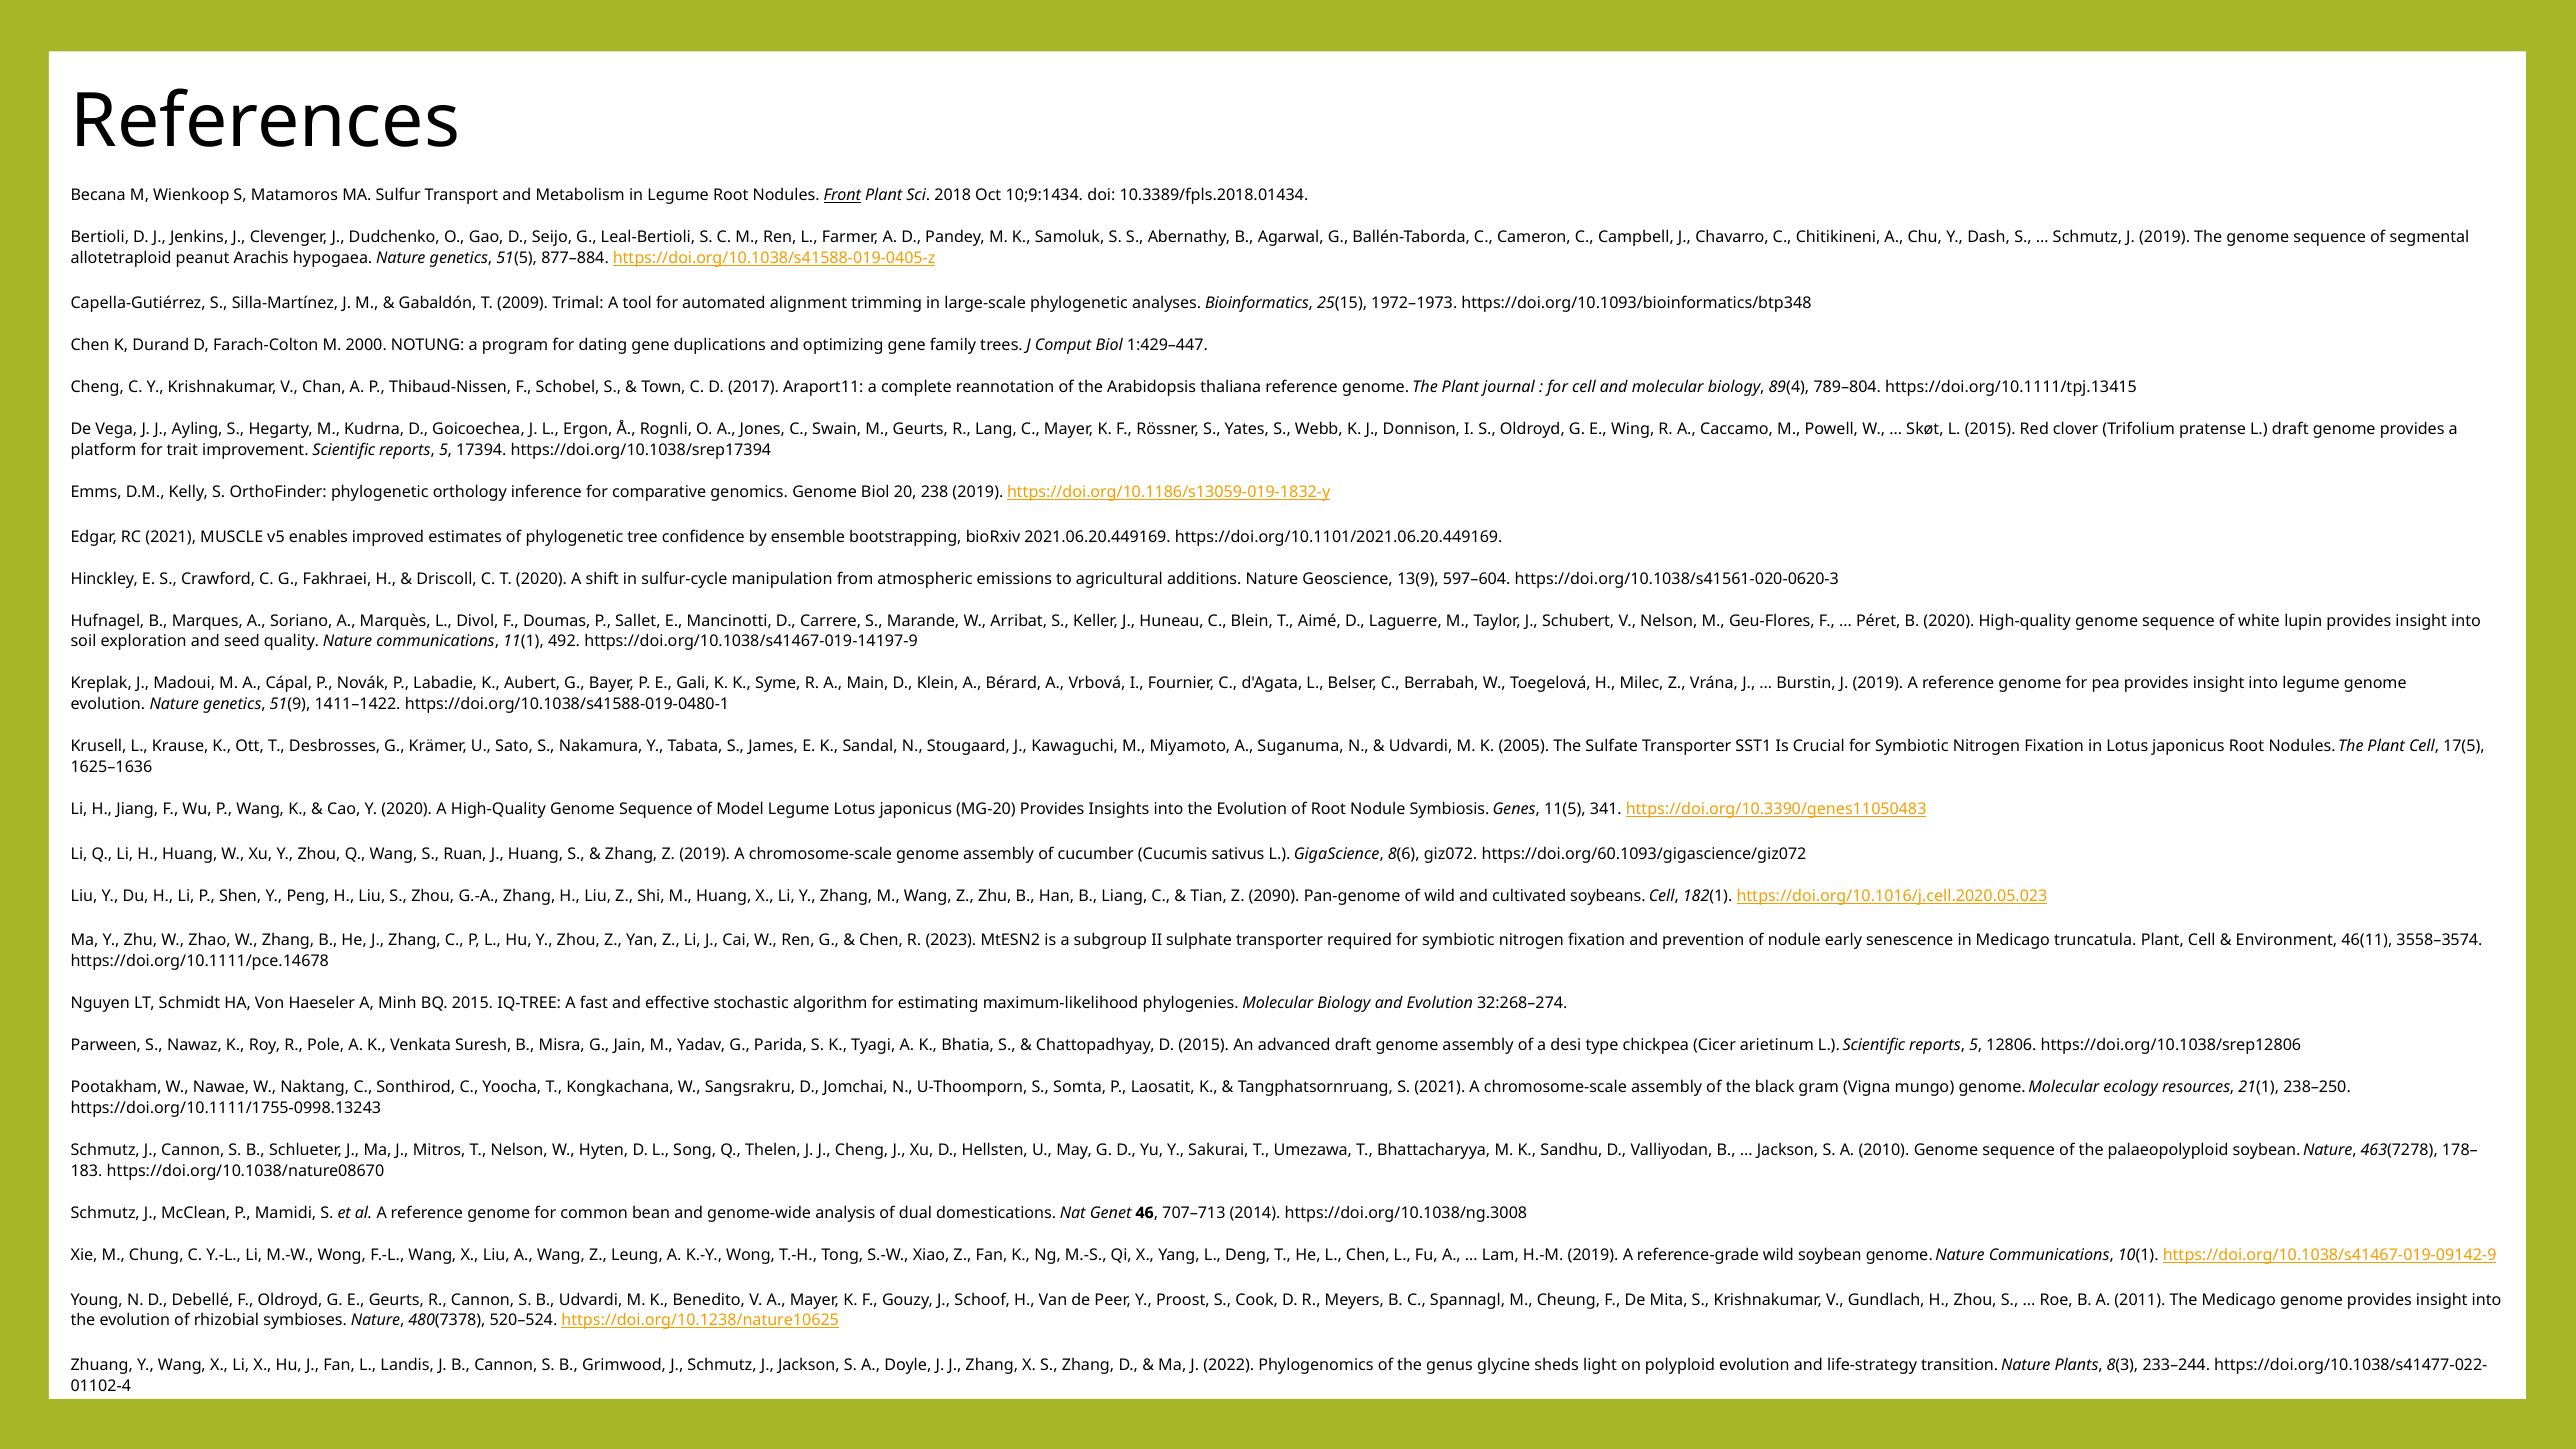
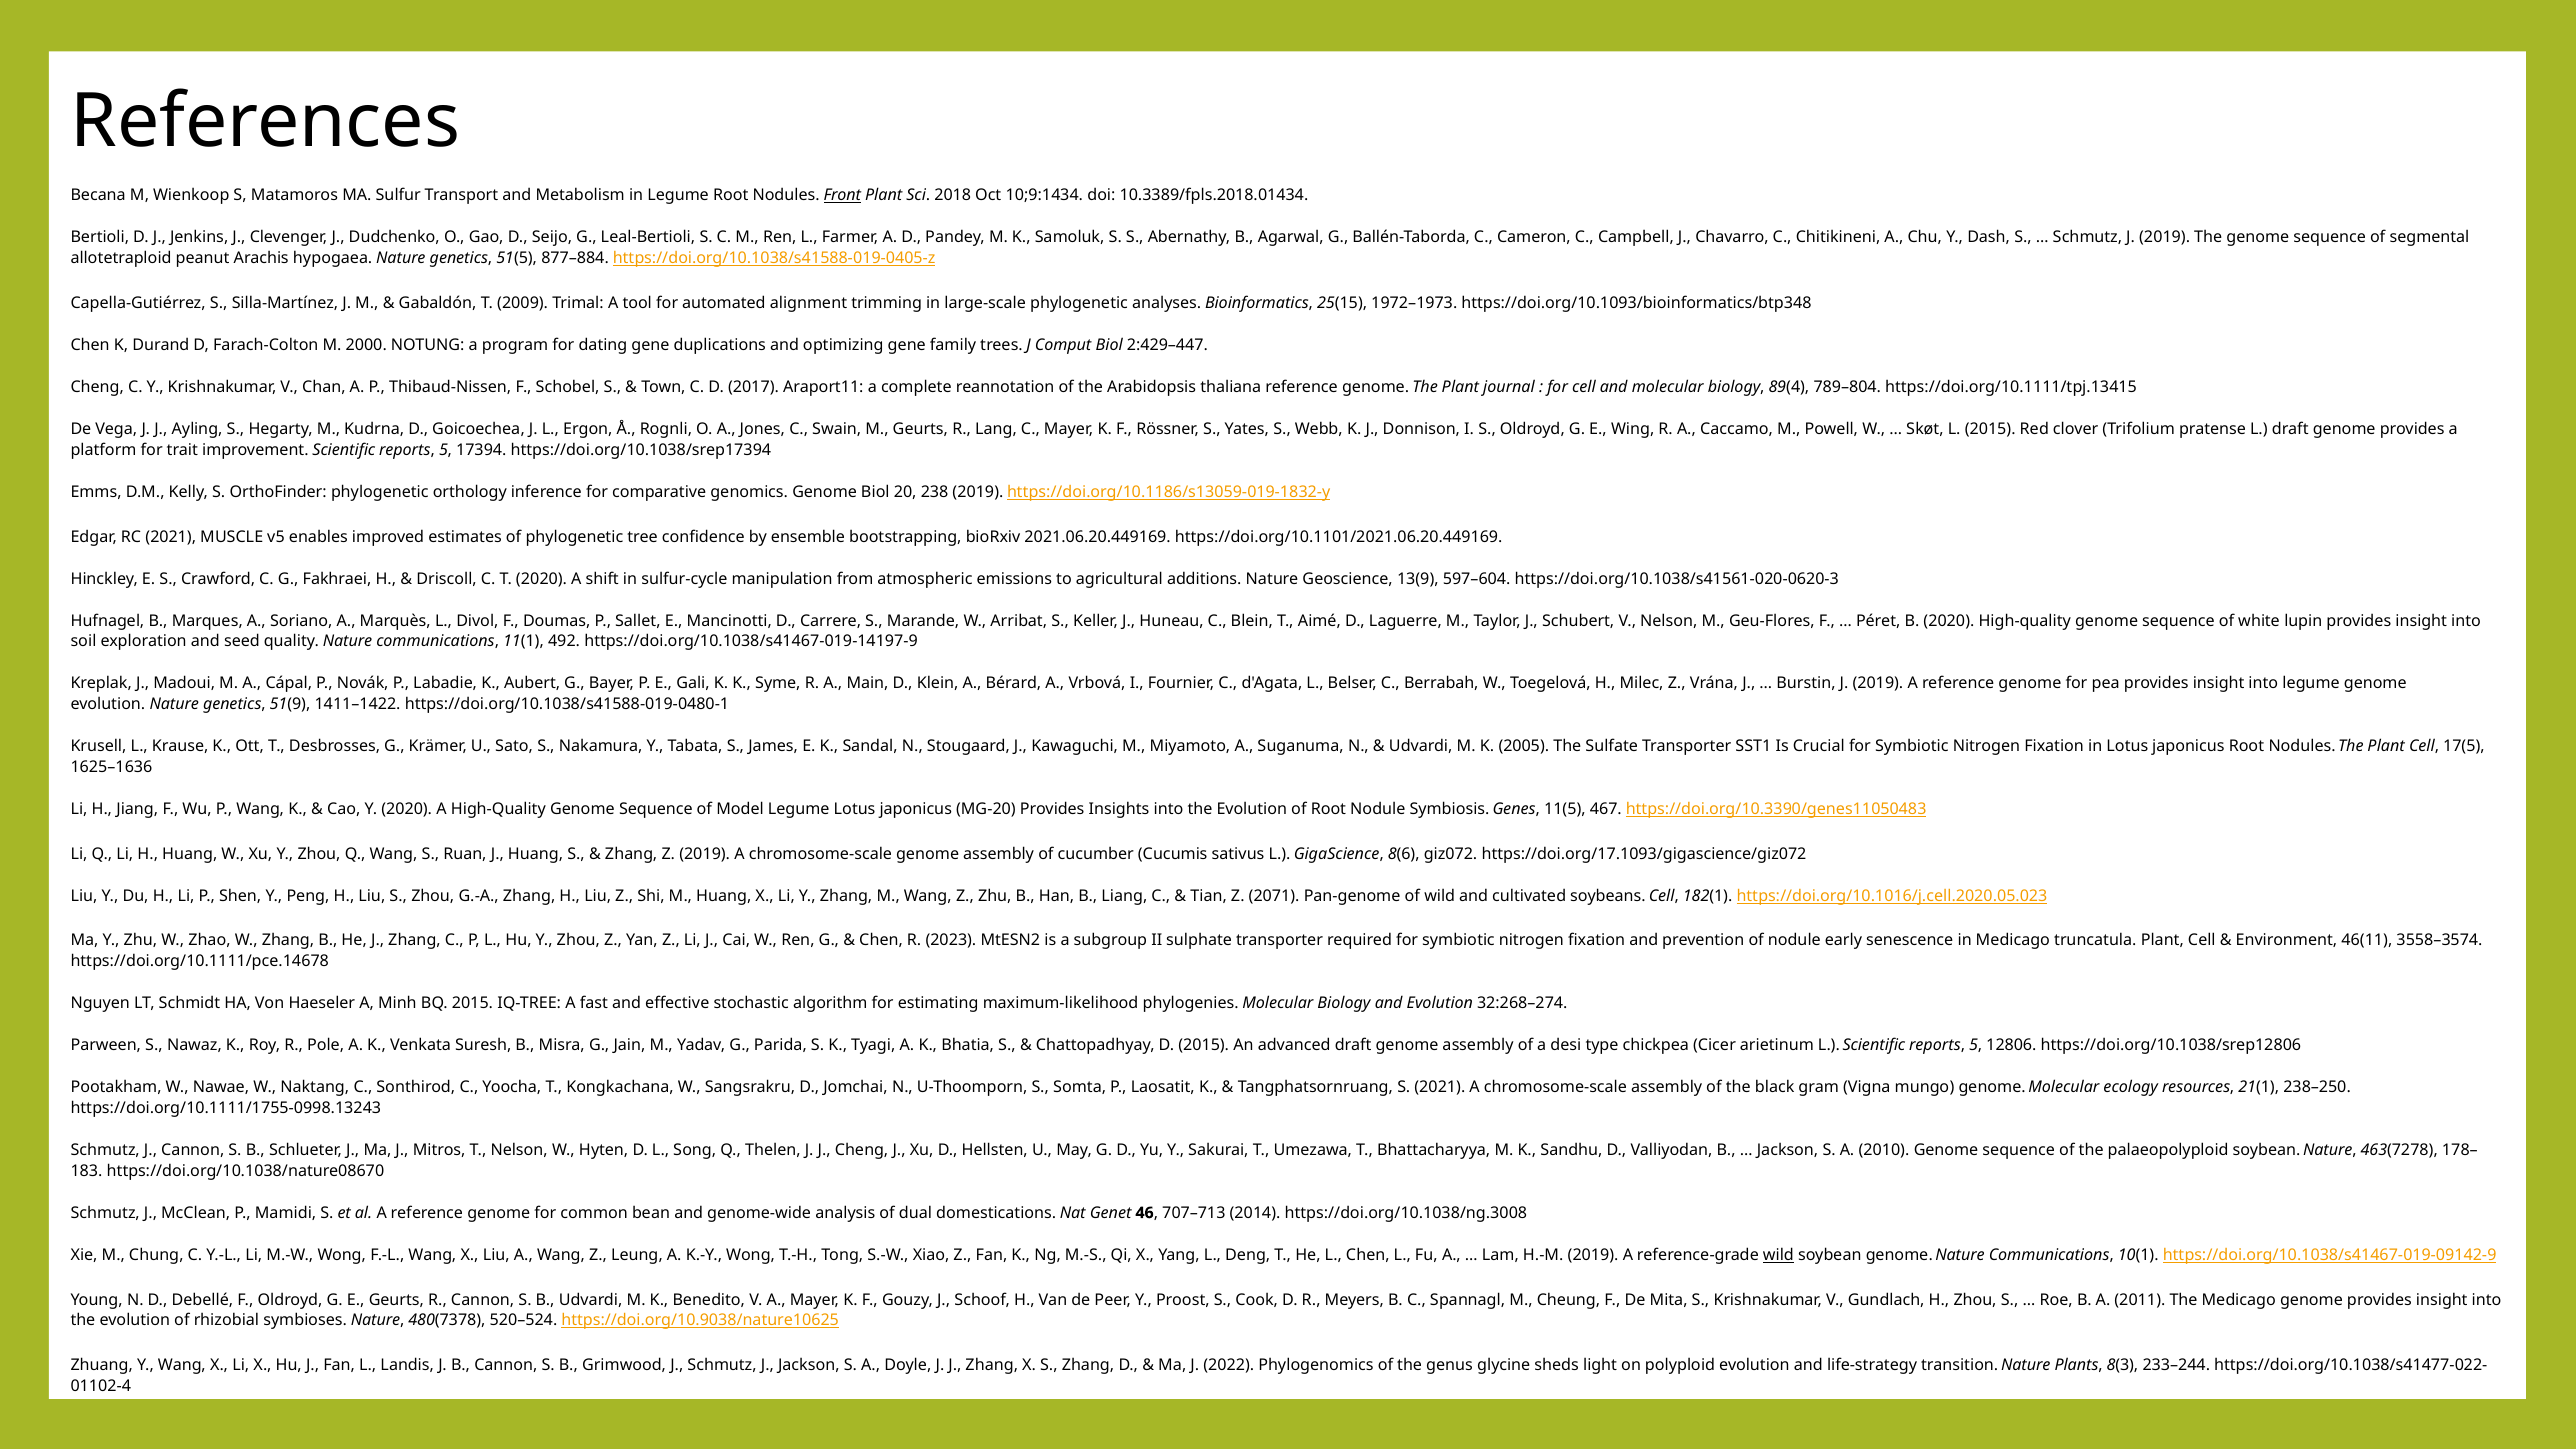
1:429–447: 1:429–447 -> 2:429–447 (1167, 345)
341: 341 -> 467 (1606, 809)
https://doi.org/60.1093/gigascience/giz072: https://doi.org/60.1093/gigascience/giz072 -> https://doi.org/17.1093/gigascience/giz072 (1644, 854)
2090: 2090 -> 2071 (1274, 896)
wild underline: none -> present (1778, 1255)
https://doi.org/10.1238/nature10625: https://doi.org/10.1238/nature10625 -> https://doi.org/10.9038/nature10625 (700, 1321)
